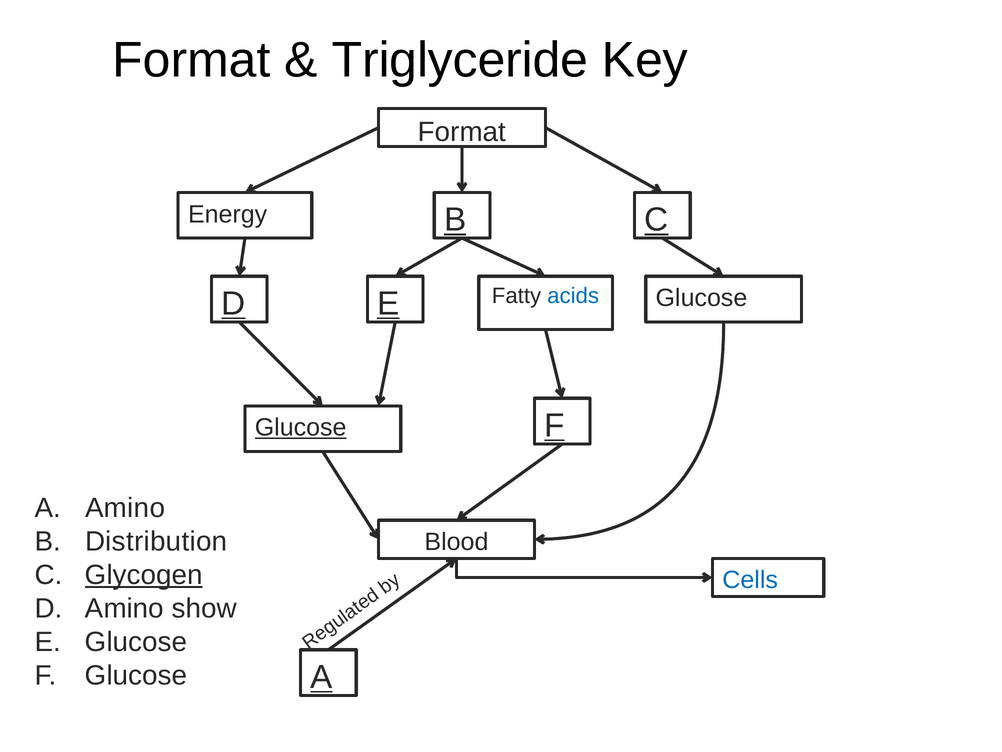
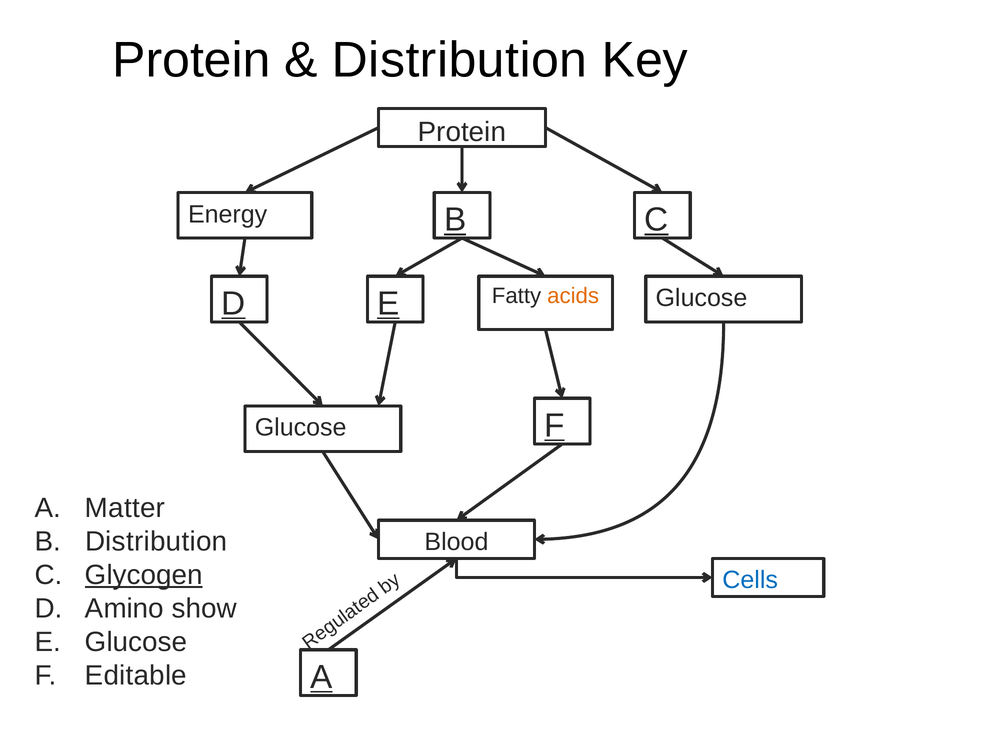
Format: Format -> Protein (191, 60)
Triglyceride: Triglyceride -> Distribution (460, 60)
Format: Format -> Protein (462, 132)
acids colour: blue -> orange (573, 296)
Glucose underline: present -> none (301, 427)
A Amino: Amino -> Matter (125, 508)
F Glucose: Glucose -> Editable (136, 675)
